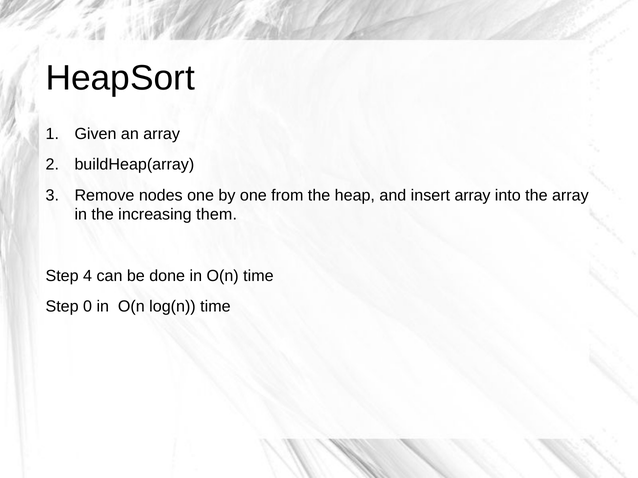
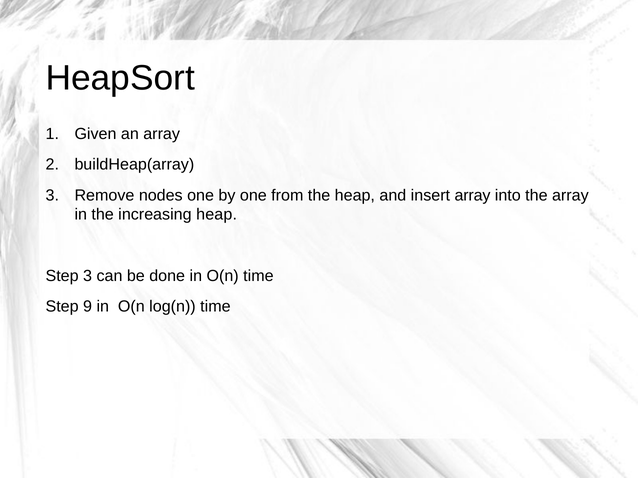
increasing them: them -> heap (217, 215)
Step 4: 4 -> 3 (88, 276)
0: 0 -> 9 (88, 307)
